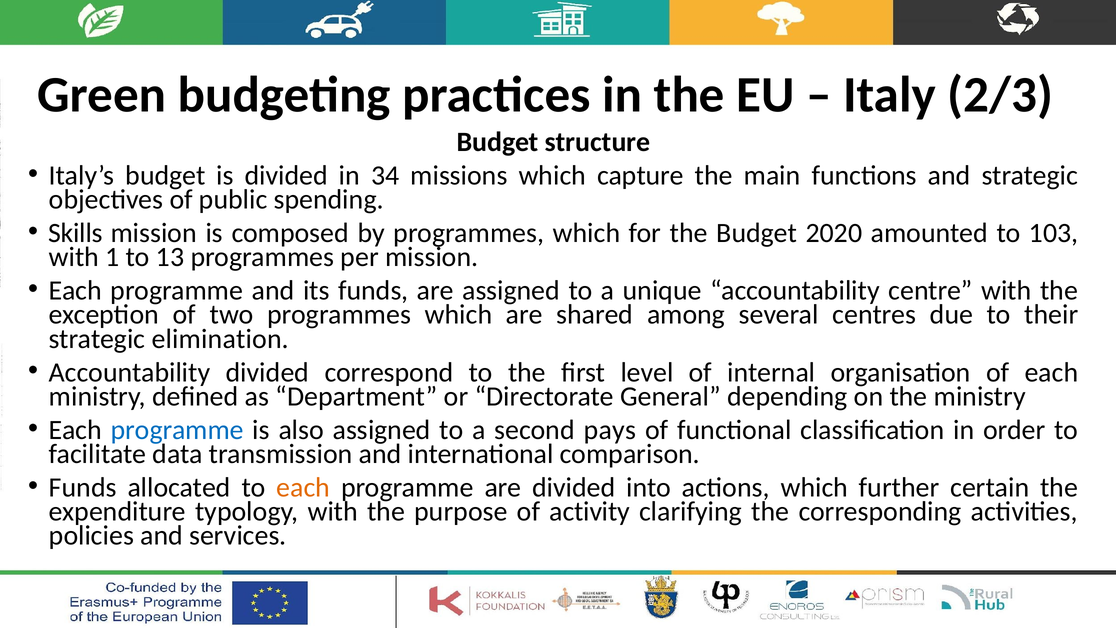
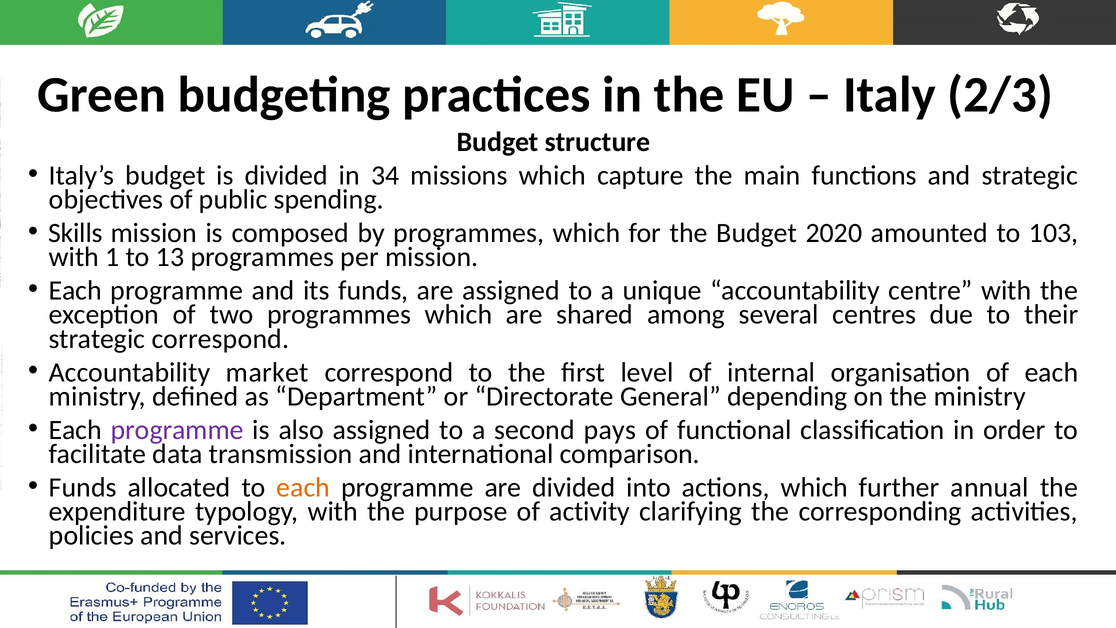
strategic elimination: elimination -> correspond (220, 339)
Accountability divided: divided -> market (267, 372)
programme colour: blue -> purple (177, 430)
certain: certain -> annual (990, 487)
